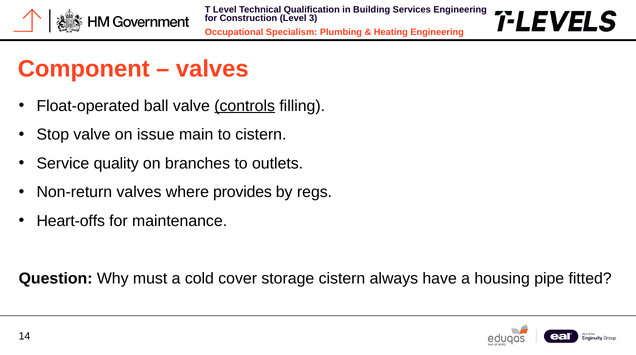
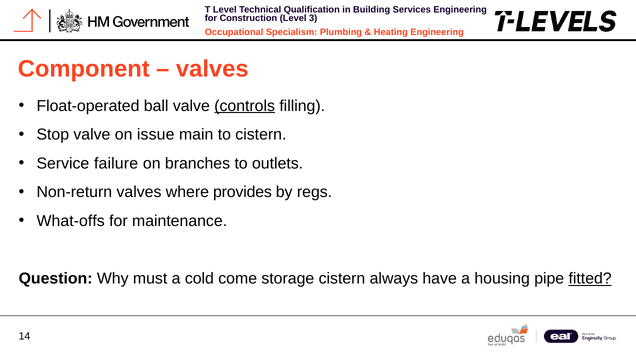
quality: quality -> failure (116, 164)
Heart-offs: Heart-offs -> What-offs (71, 221)
cover: cover -> come (238, 279)
fitted underline: none -> present (590, 279)
